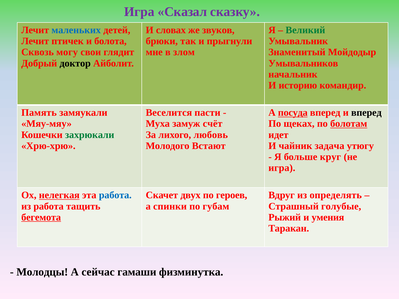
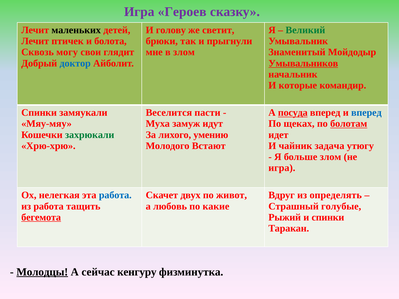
Сказал: Сказал -> Героев (182, 12)
маленьких colour: blue -> black (76, 30)
словах: словах -> голову (171, 30)
звуков: звуков -> светит (218, 30)
доктор colour: black -> blue (75, 63)
Умывальников underline: none -> present (303, 63)
историю: историю -> которые (298, 85)
Память: Память -> Спинки (39, 113)
вперед colour: black -> blue (366, 113)
счёт: счёт -> идут (213, 124)
любовь: любовь -> умению (211, 135)
больше круг: круг -> злом (330, 157)
нелегкая underline: present -> none (59, 195)
героев: героев -> живот (232, 195)
спинки: спинки -> любовь (170, 206)
губам: губам -> какие (216, 206)
и умения: умения -> спинки (328, 217)
Молодцы underline: none -> present (42, 272)
гамаши: гамаши -> кенгуру (137, 272)
